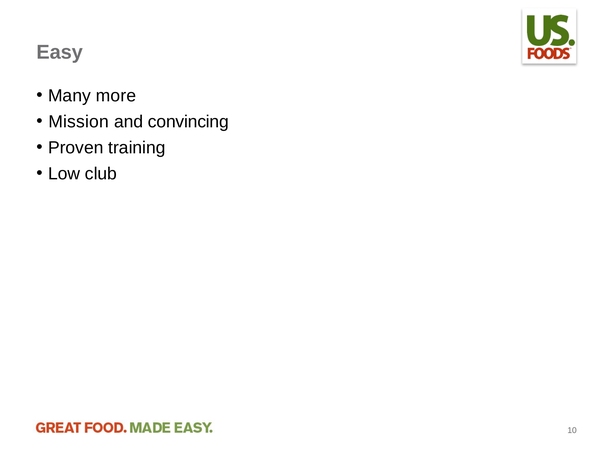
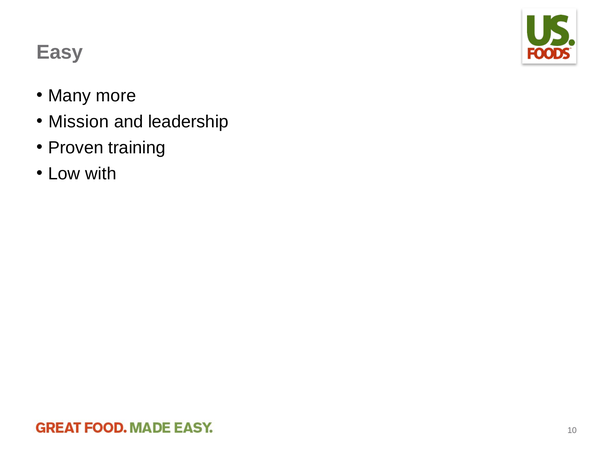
convincing: convincing -> leadership (188, 122)
club: club -> with (101, 173)
